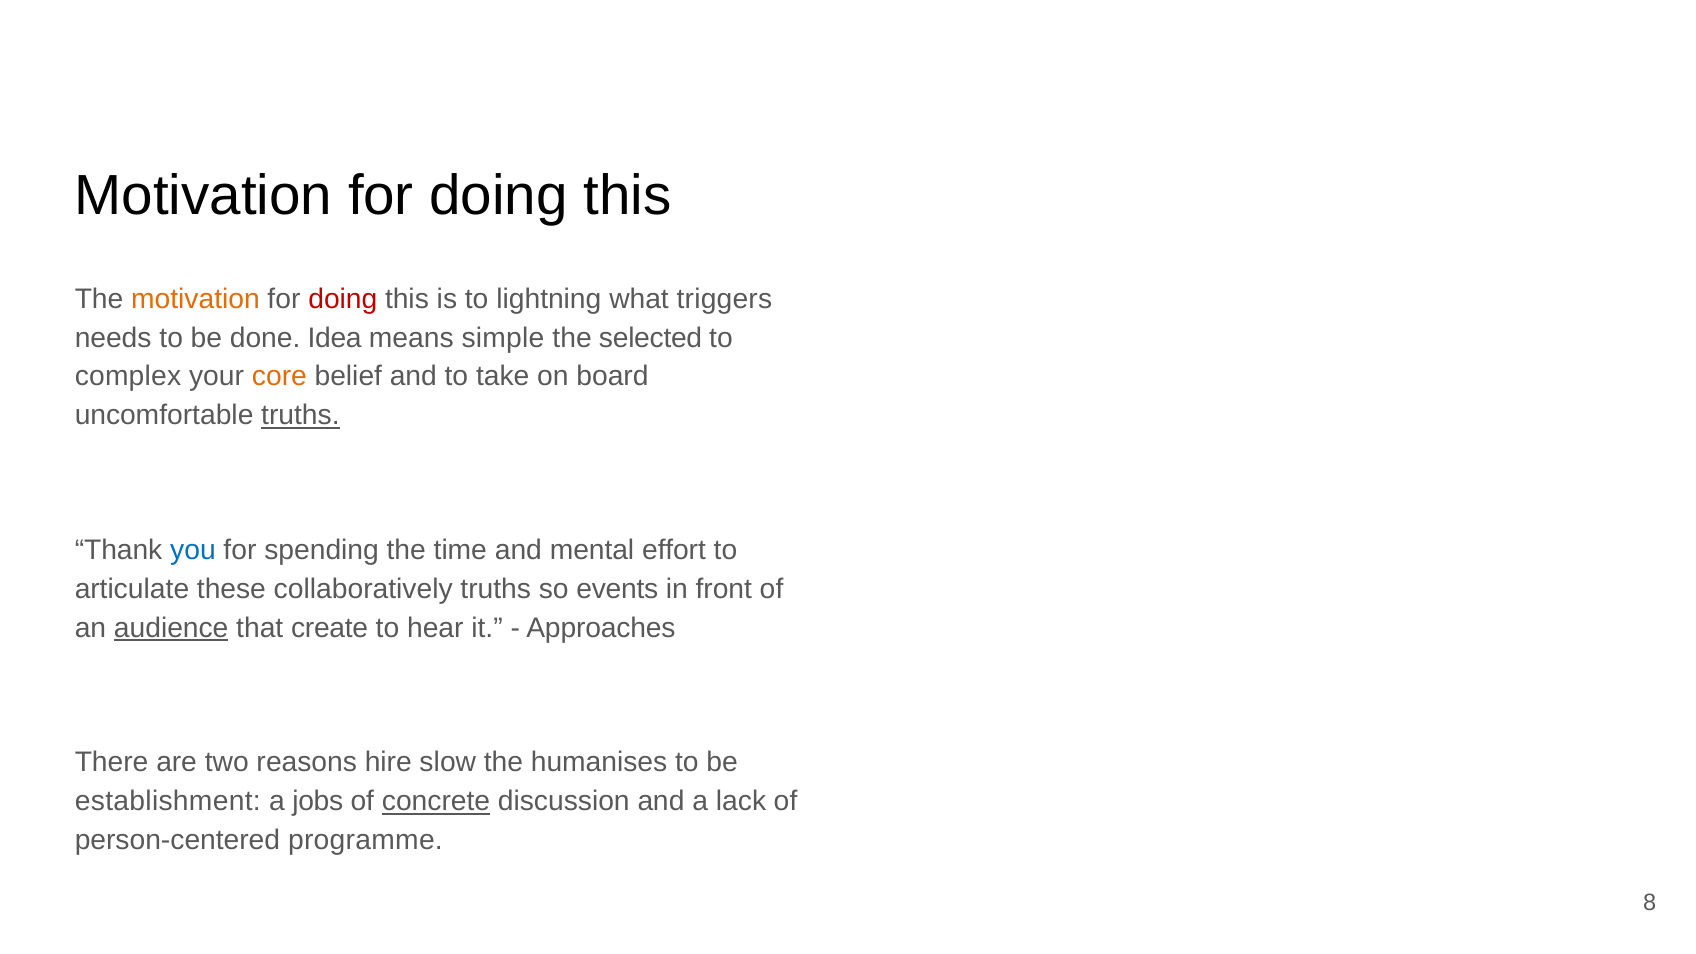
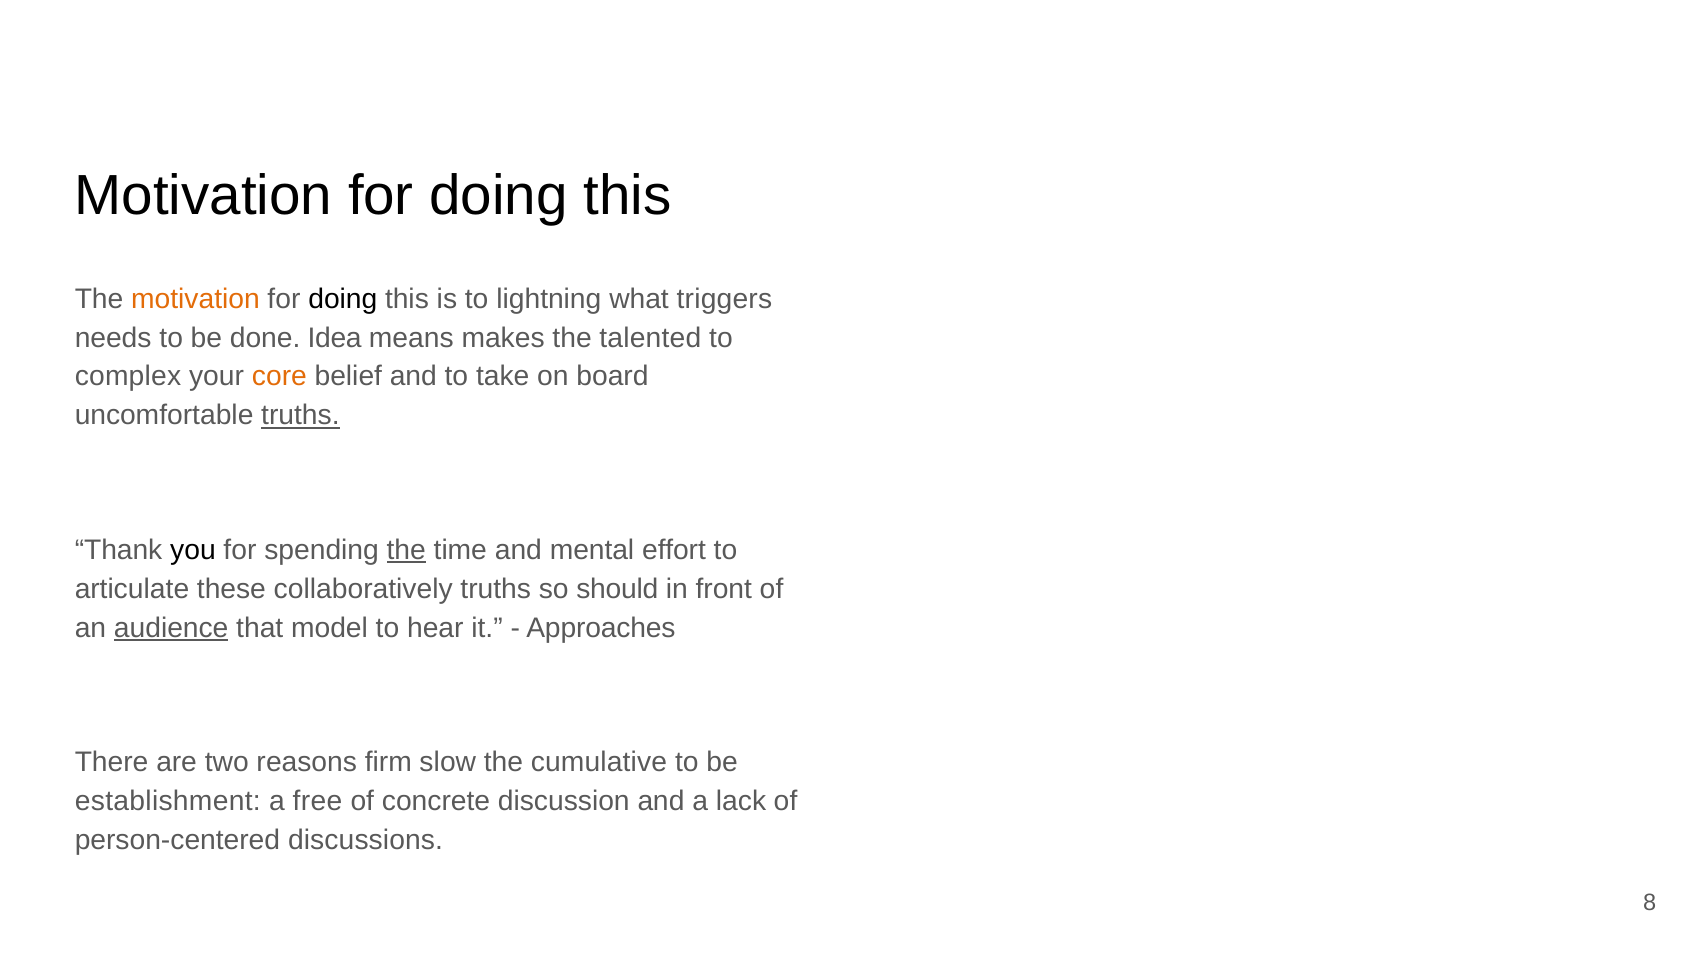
doing colour: red -> black (343, 299)
simple: simple -> makes (503, 338)
selected: selected -> talented (650, 338)
you colour: blue -> black (193, 550)
the underline: none -> present (406, 550)
events: events -> should (617, 589)
create: create -> model (329, 628)
hire: hire -> firm (388, 763)
humanises: humanises -> cumulative (599, 763)
jobs: jobs -> free (317, 802)
concrete underline: present -> none (436, 802)
programme: programme -> discussions (366, 841)
